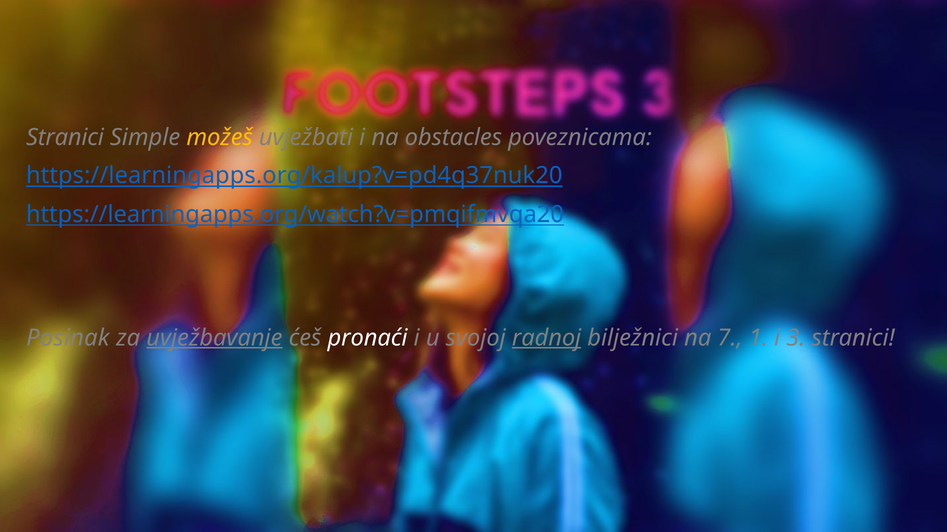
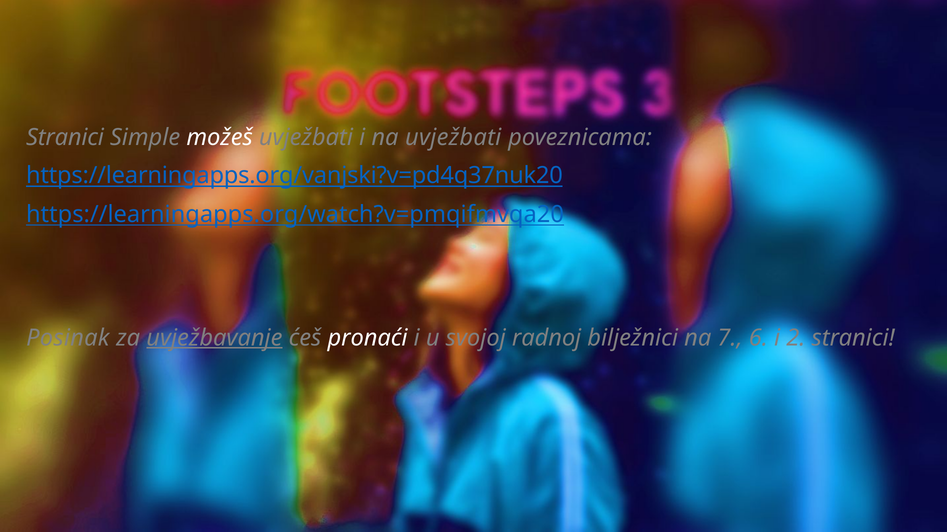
možeš colour: yellow -> white (220, 137)
na obstacles: obstacles -> uvježbati (453, 137)
https://learningapps.org/kalup?v=pd4q37nuk20: https://learningapps.org/kalup?v=pd4q37nuk20 -> https://learningapps.org/vanjski?v=pd4q37nuk20 (294, 176)
radnoj underline: present -> none (547, 338)
1: 1 -> 6 (758, 338)
3: 3 -> 2 (796, 338)
